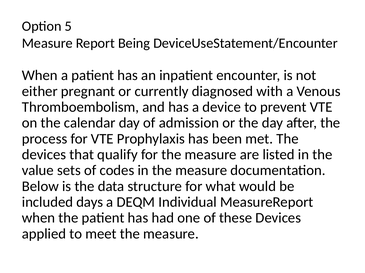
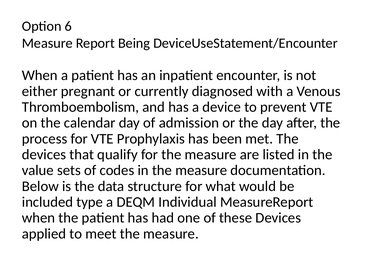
5: 5 -> 6 (68, 26)
days: days -> type (90, 203)
